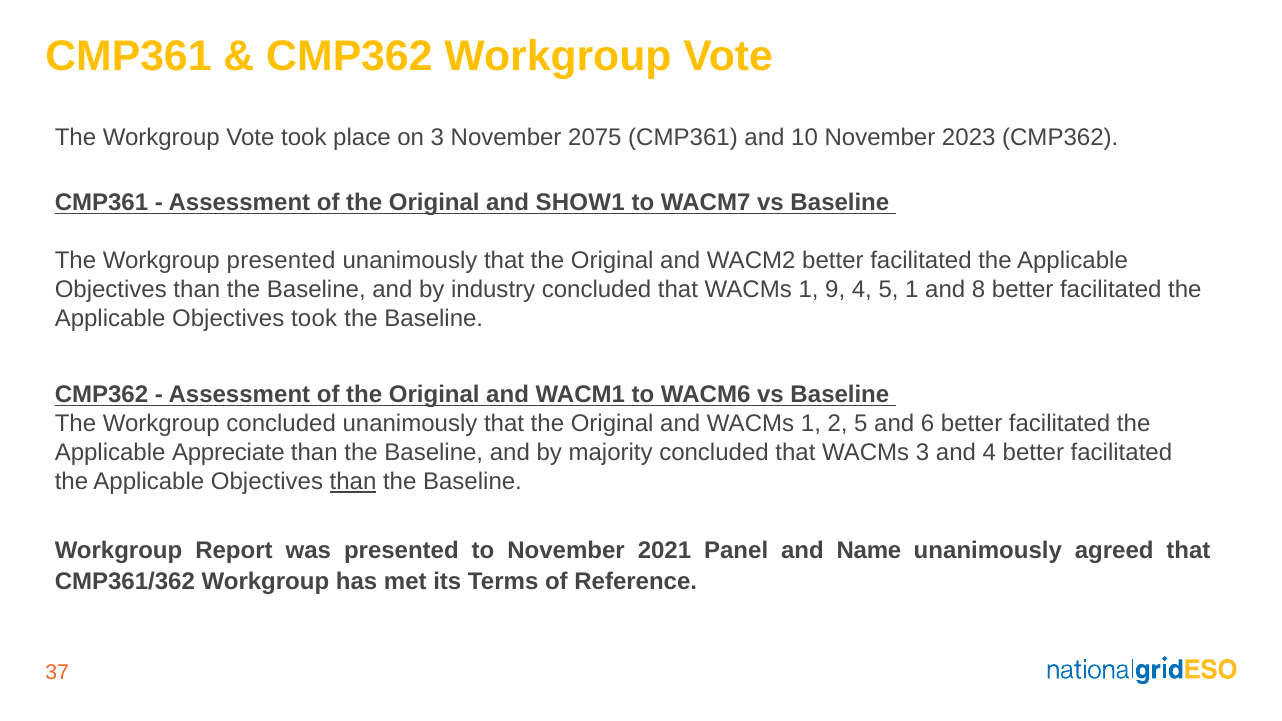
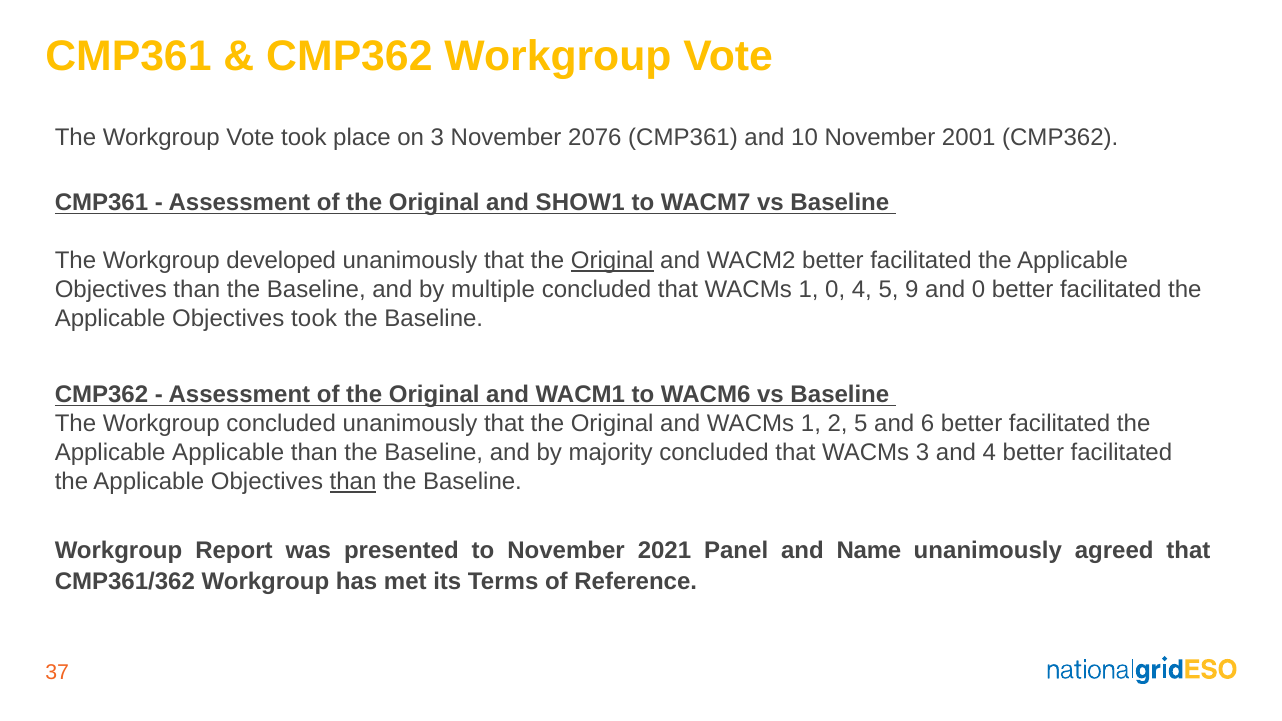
2075: 2075 -> 2076 (595, 137)
2023: 2023 -> 2001 (969, 137)
Workgroup presented: presented -> developed (281, 261)
Original underline: none -> present (612, 261)
industry: industry -> multiple (493, 290)
1 9: 9 -> 0 (835, 290)
5 1: 1 -> 9 (912, 290)
and 8: 8 -> 0 (979, 290)
Applicable Appreciate: Appreciate -> Applicable (228, 453)
